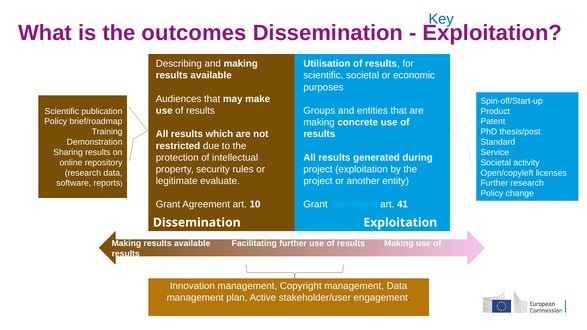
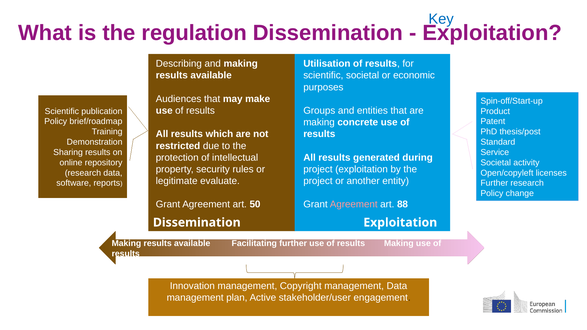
outcomes: outcomes -> regulation (194, 33)
10: 10 -> 50 (255, 205)
Agreement colour: light blue -> pink (354, 205)
41: 41 -> 88 (403, 205)
